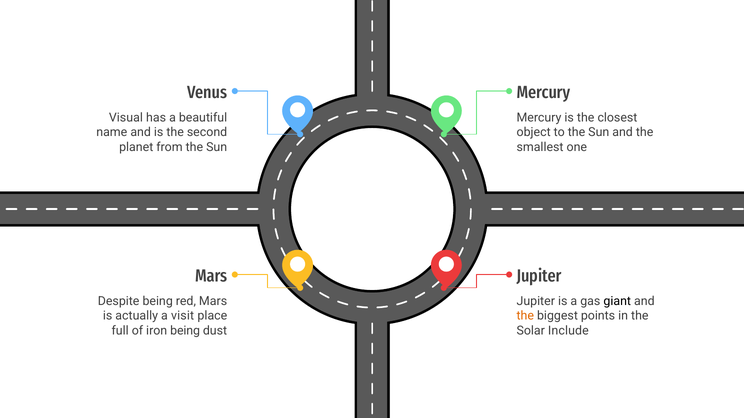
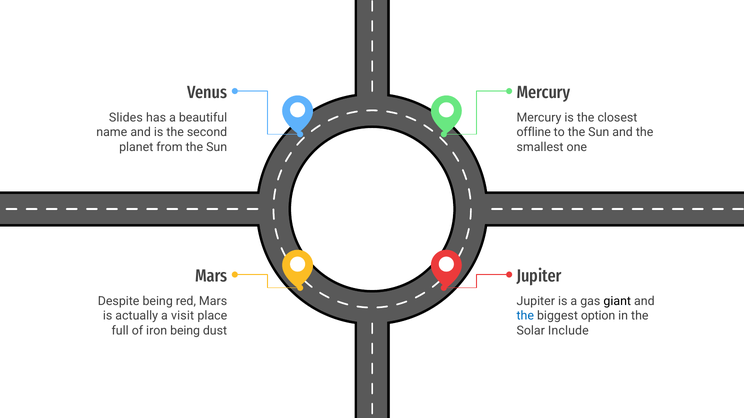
Visual: Visual -> Slides (126, 118)
object: object -> offline (534, 133)
the colour: orange -> blue (525, 316)
points: points -> option (598, 316)
